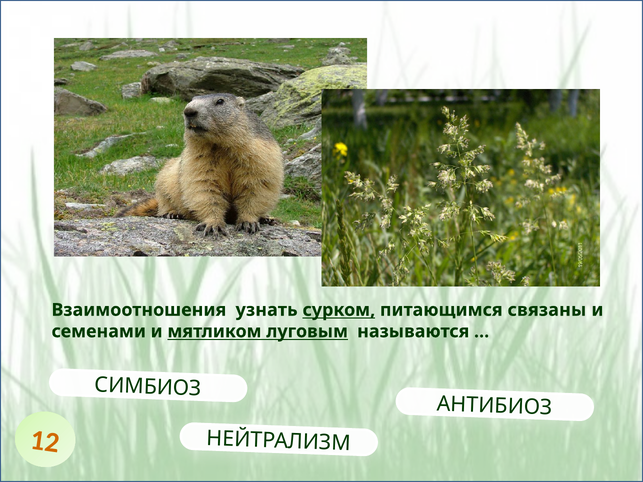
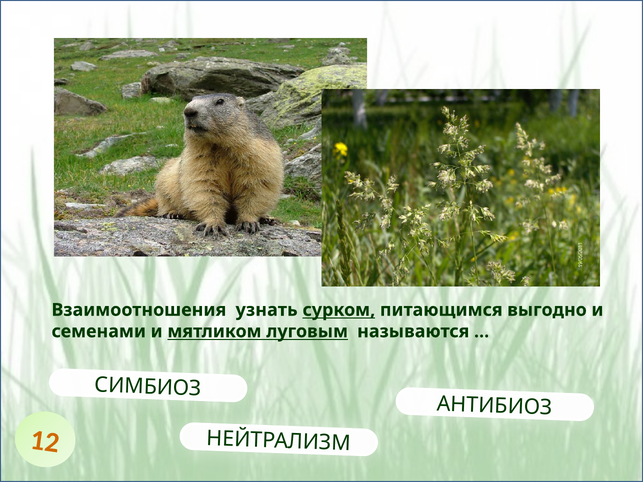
связаны: связаны -> выгодно (547, 310)
